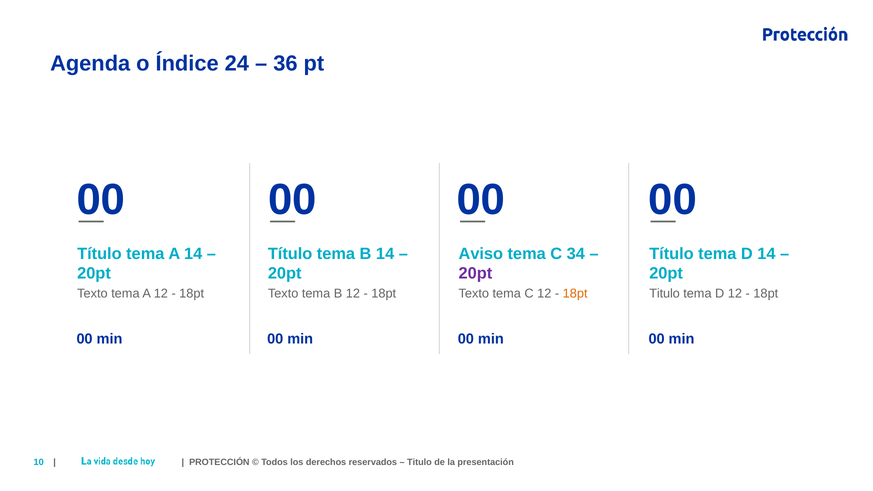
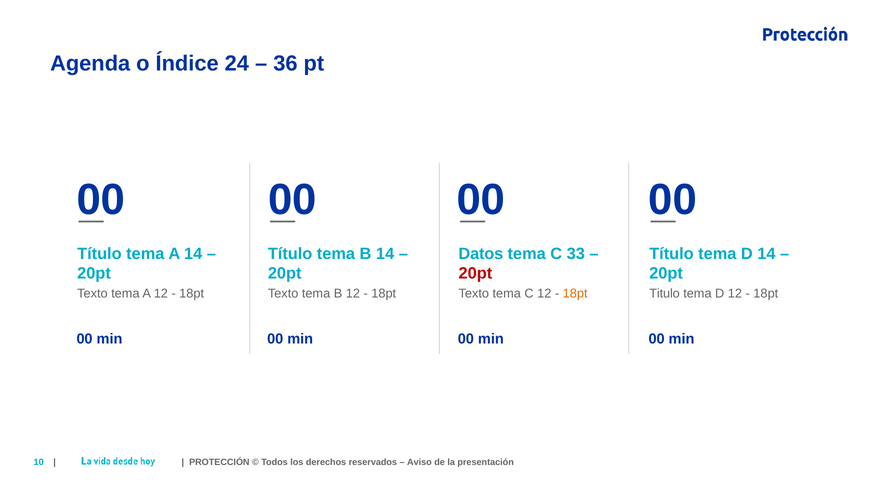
Aviso: Aviso -> Datos (481, 254)
34: 34 -> 33 (576, 254)
20pt colour: purple -> red (475, 274)
Titulo: Titulo -> Aviso (419, 462)
